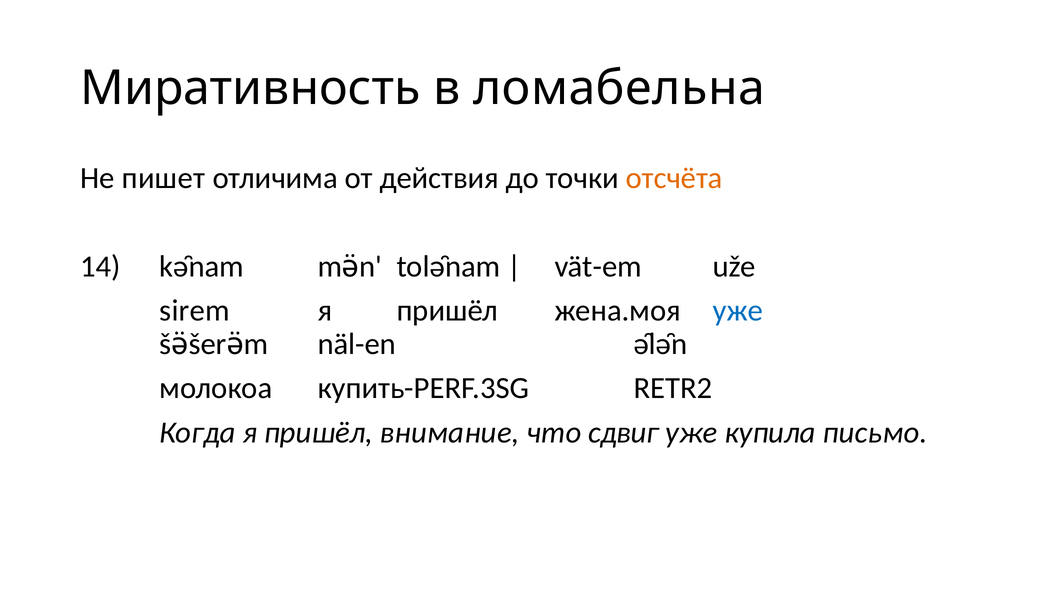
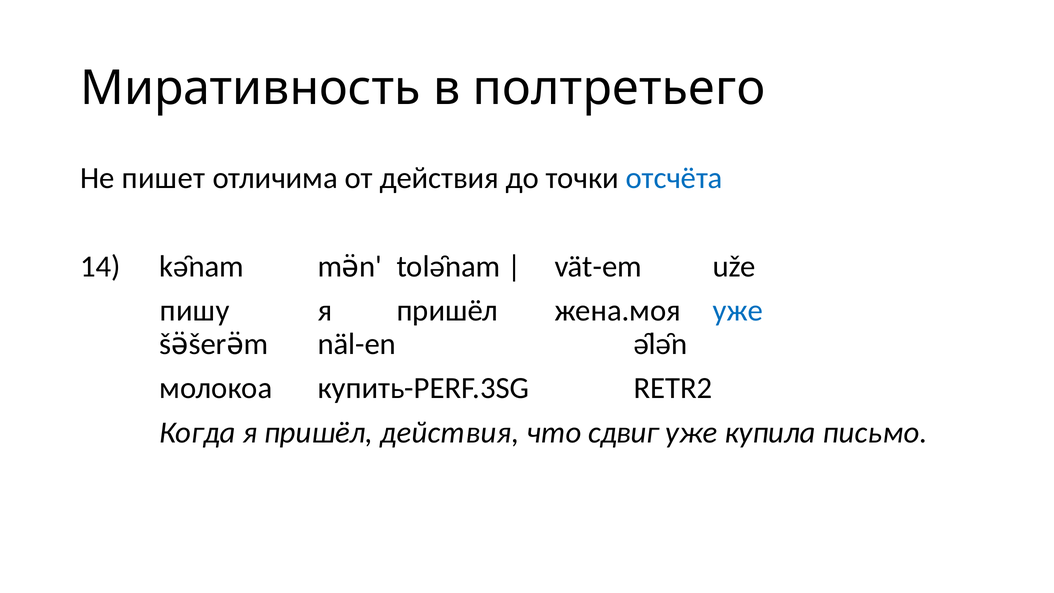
ломабельна: ломабельна -> полтретьего (619, 89)
отсчёта colour: orange -> blue (674, 178)
sirem: sirem -> пишу (195, 311)
пришёл внимание: внимание -> действия (450, 432)
